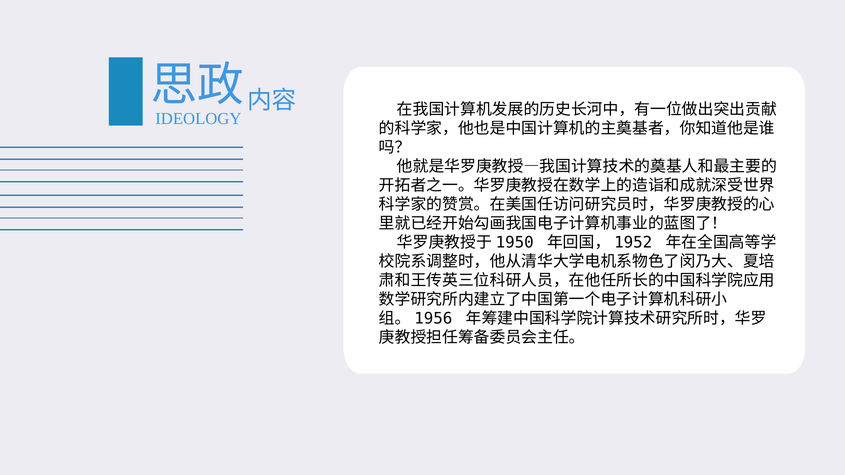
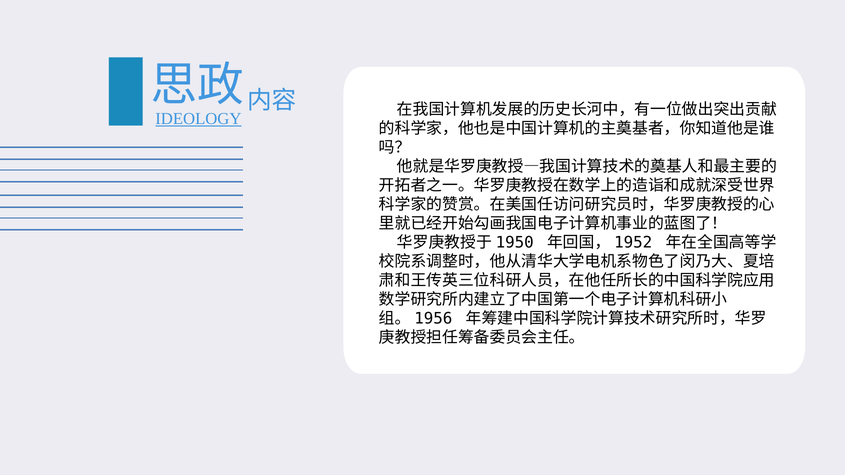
IDEOLOGY underline: none -> present (198, 119)
